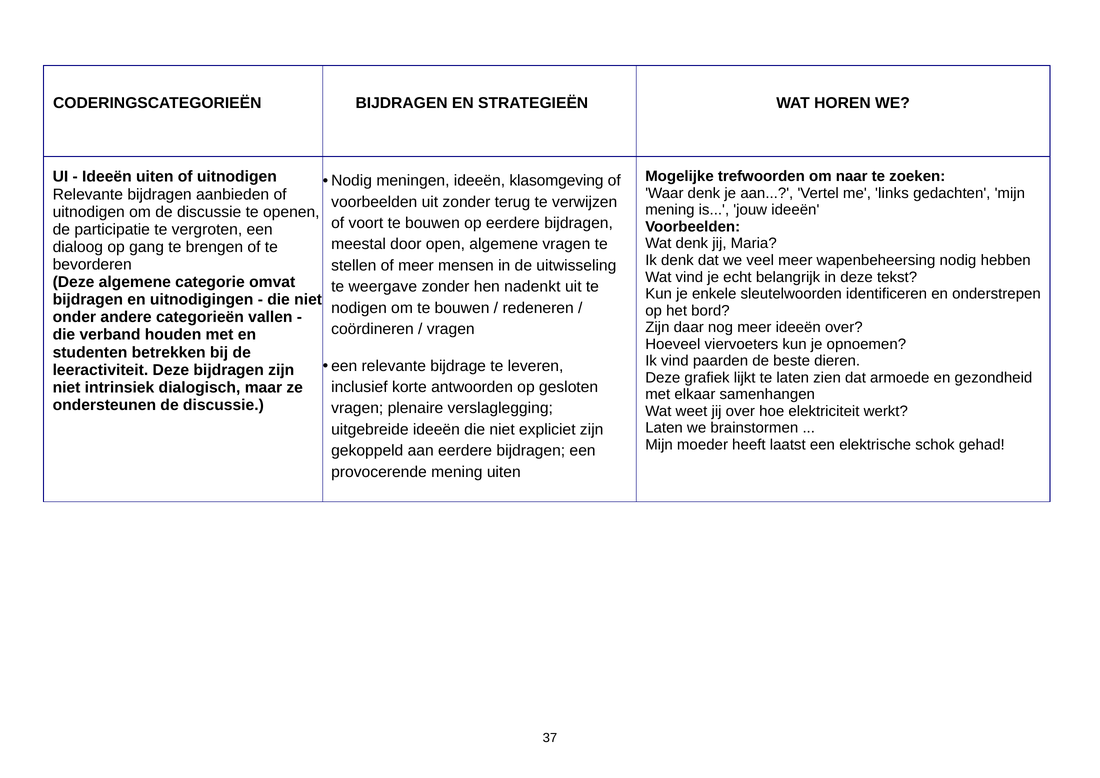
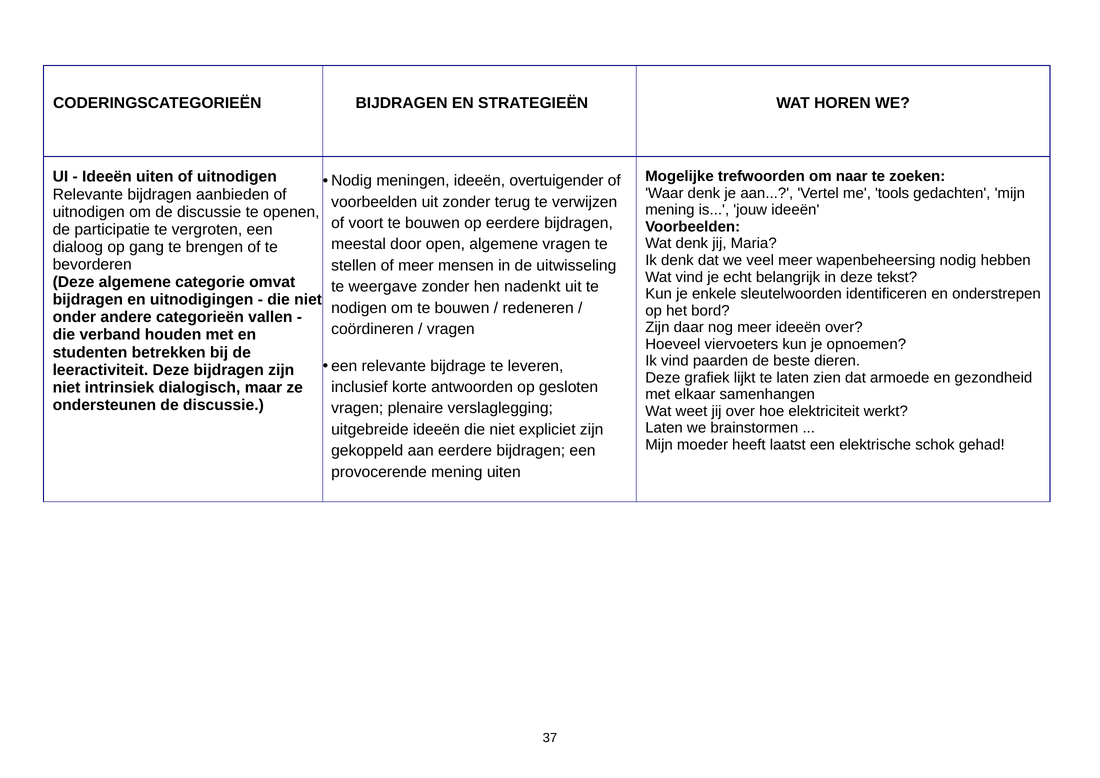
klasomgeving: klasomgeving -> overtuigender (556, 181)
links: links -> tools (892, 193)
